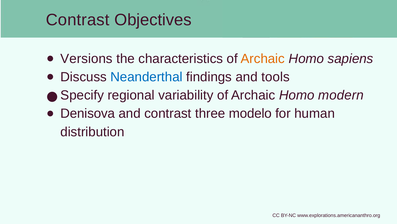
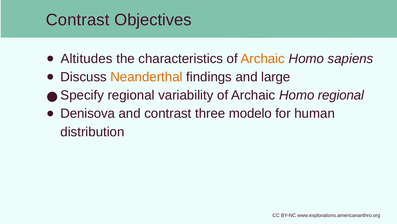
Versions: Versions -> Altitudes (87, 58)
Neanderthal colour: blue -> orange (147, 77)
tools: tools -> large (276, 77)
Homo modern: modern -> regional (341, 95)
